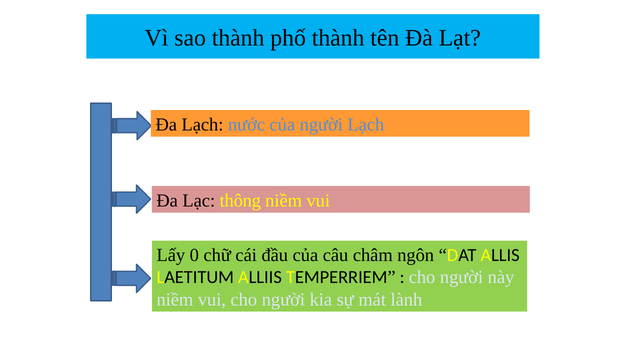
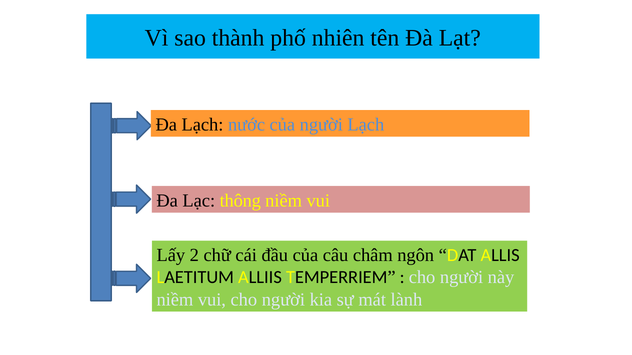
phố thành: thành -> nhiên (338, 38)
0: 0 -> 2 (194, 256)
